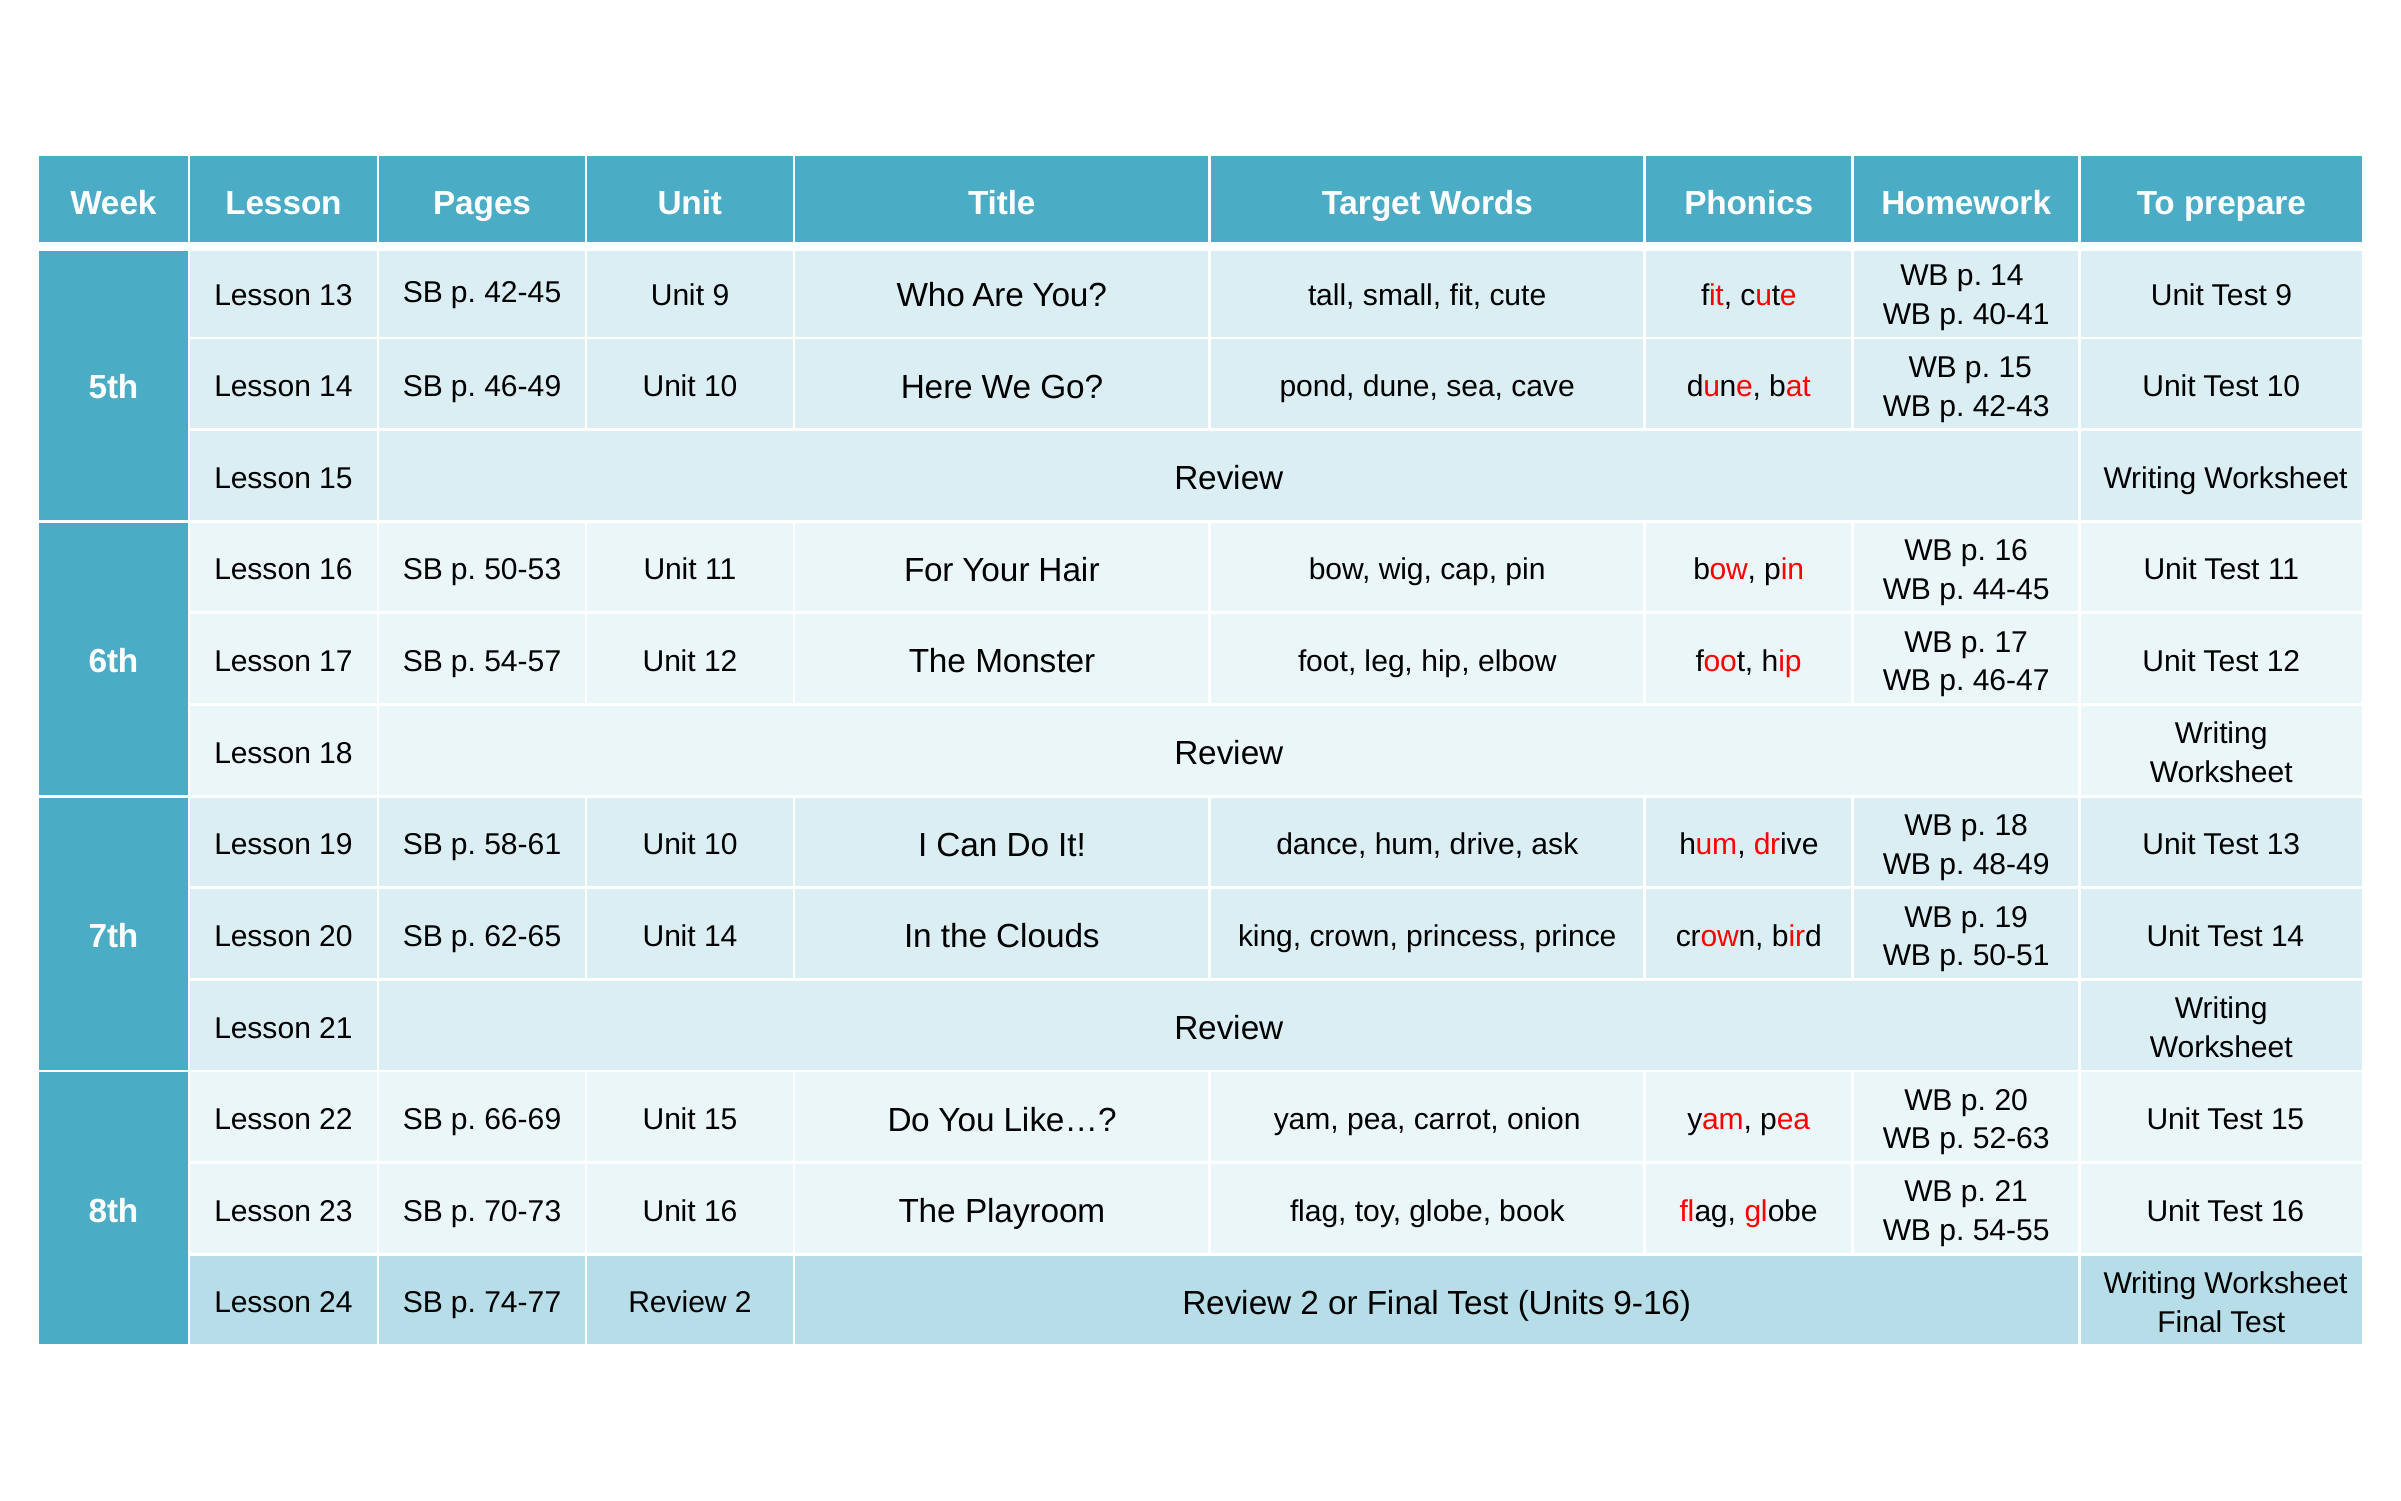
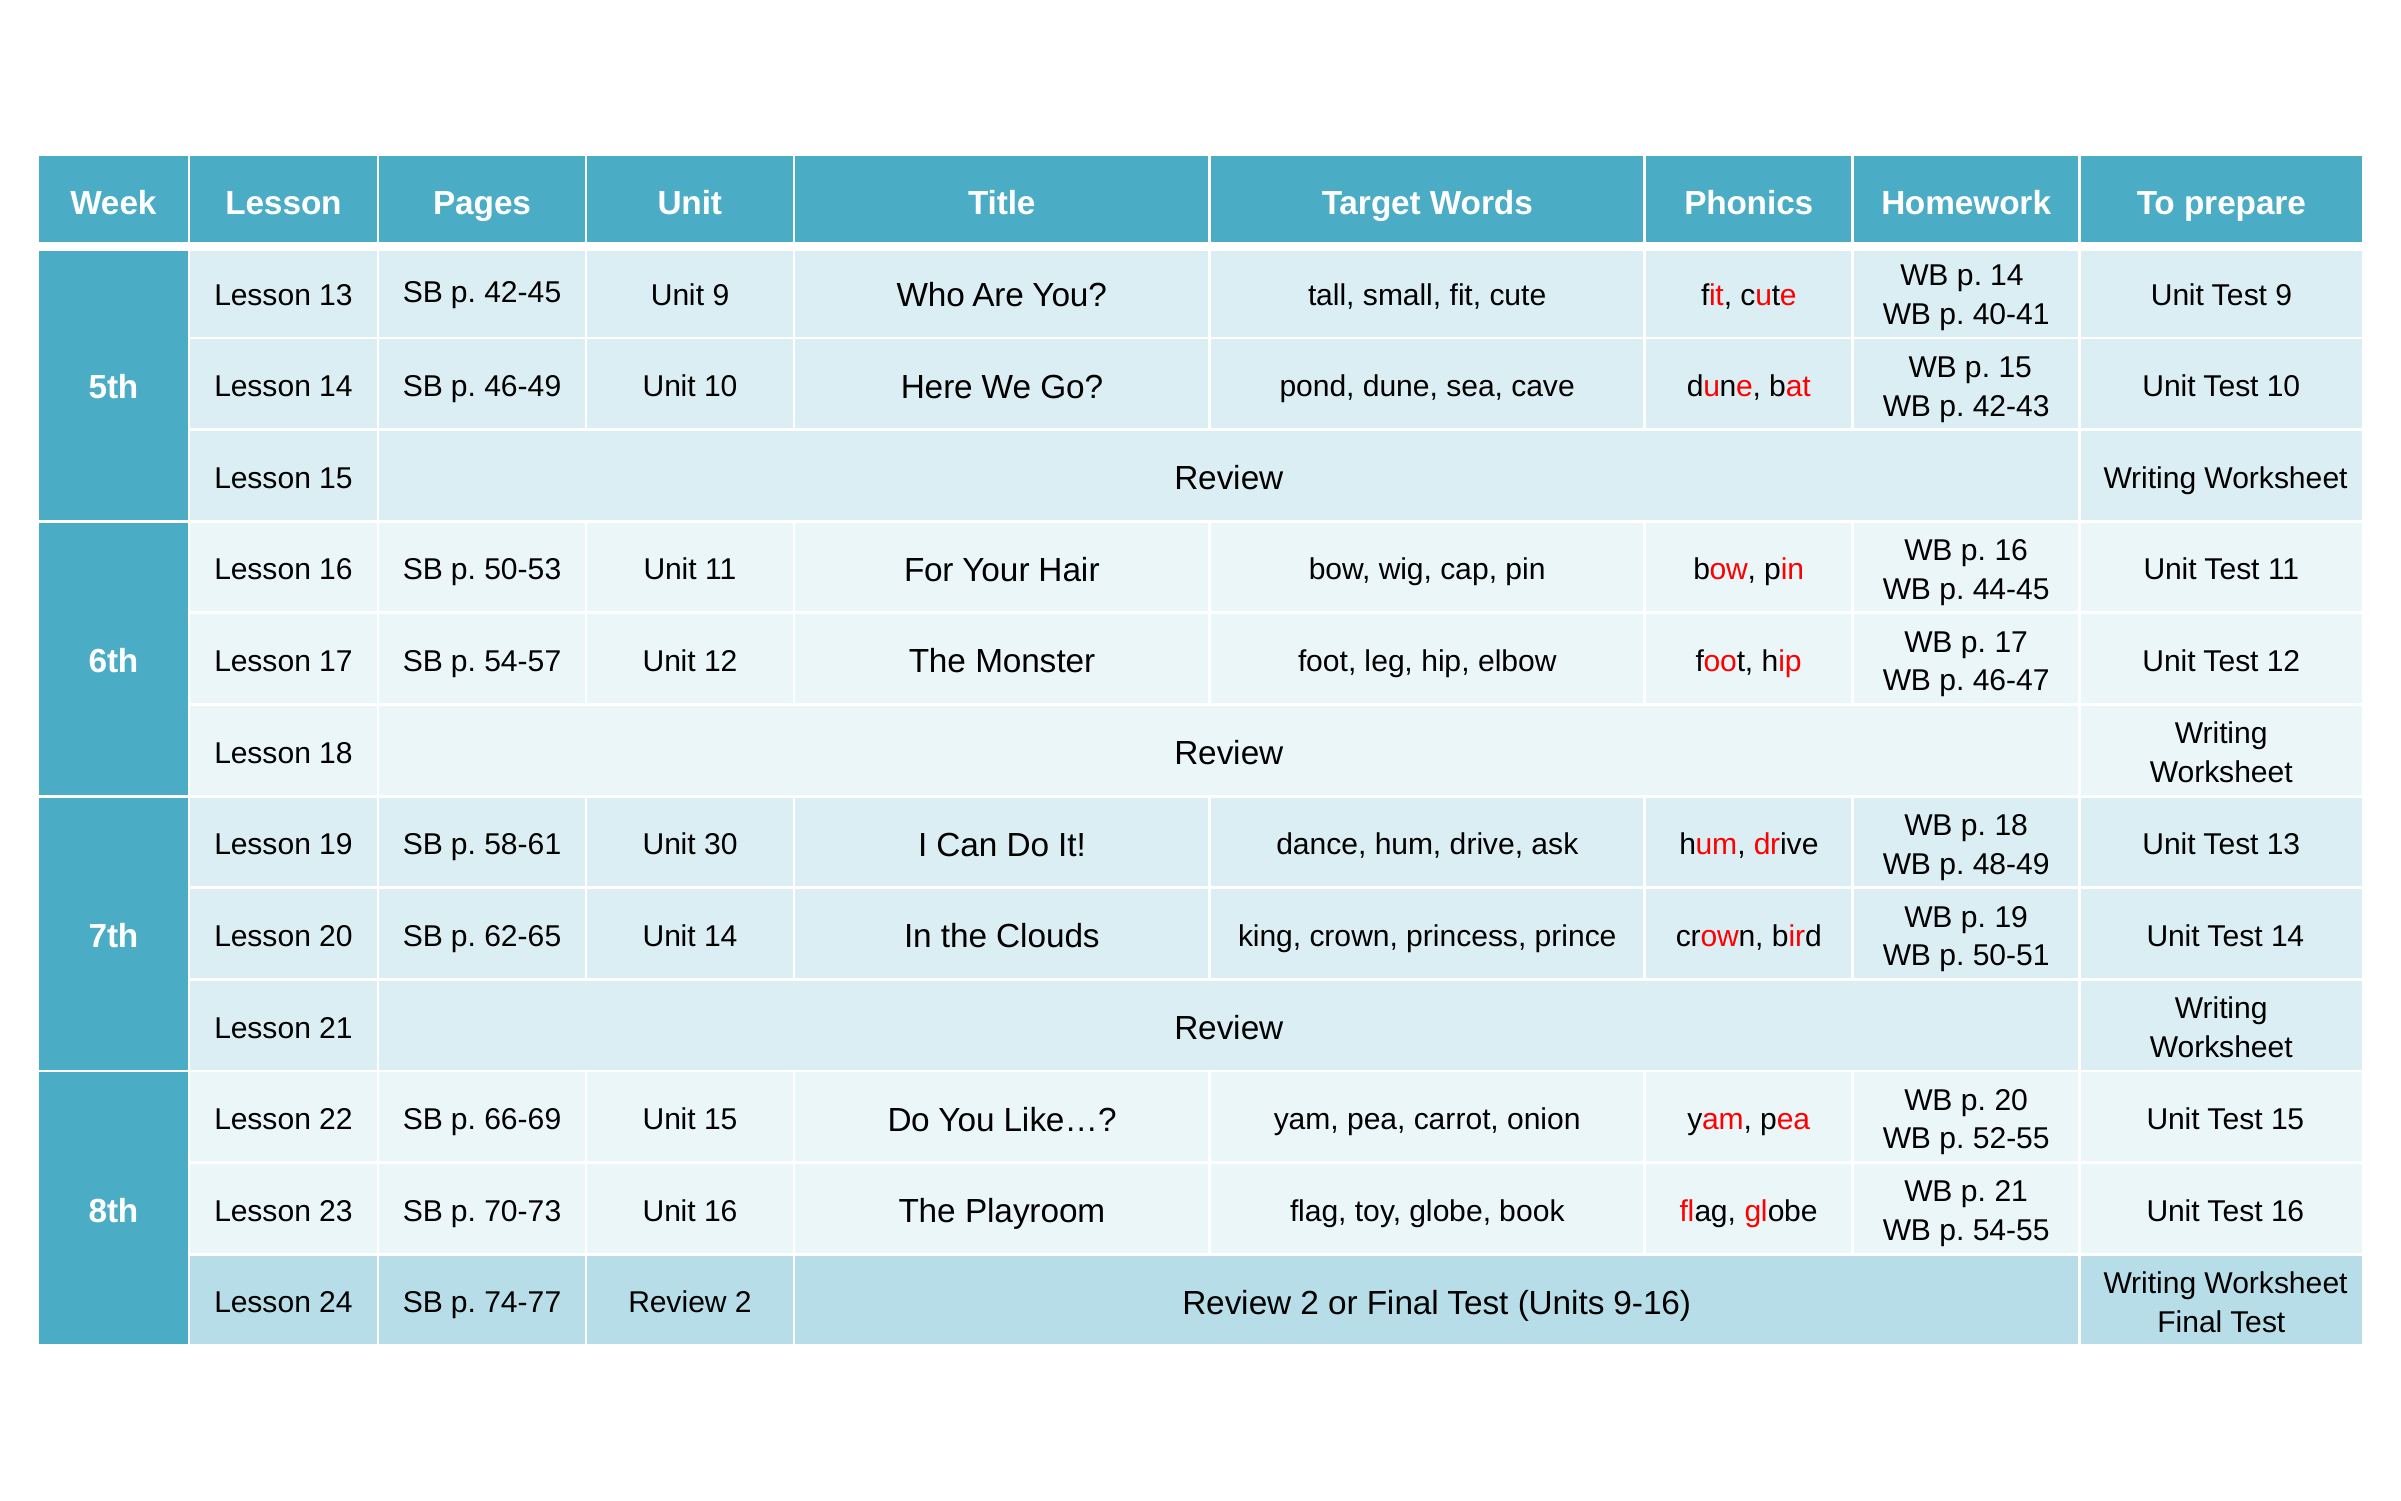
58-61 Unit 10: 10 -> 30 (721, 845)
52-63: 52-63 -> 52-55 (2011, 1139)
